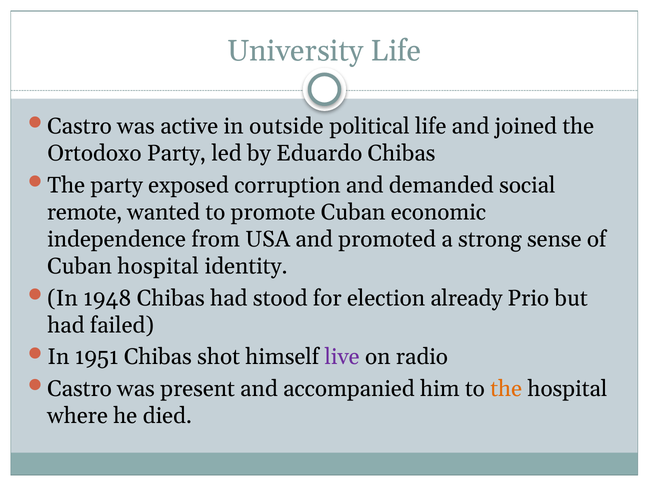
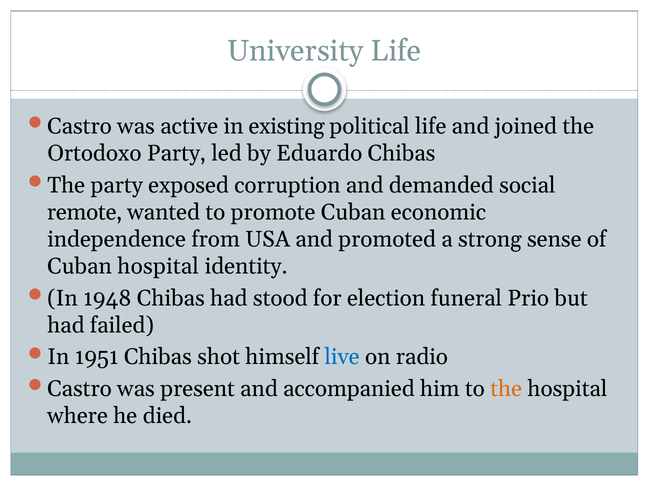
outside: outside -> existing (287, 127)
already: already -> funeral (466, 299)
live colour: purple -> blue (342, 358)
